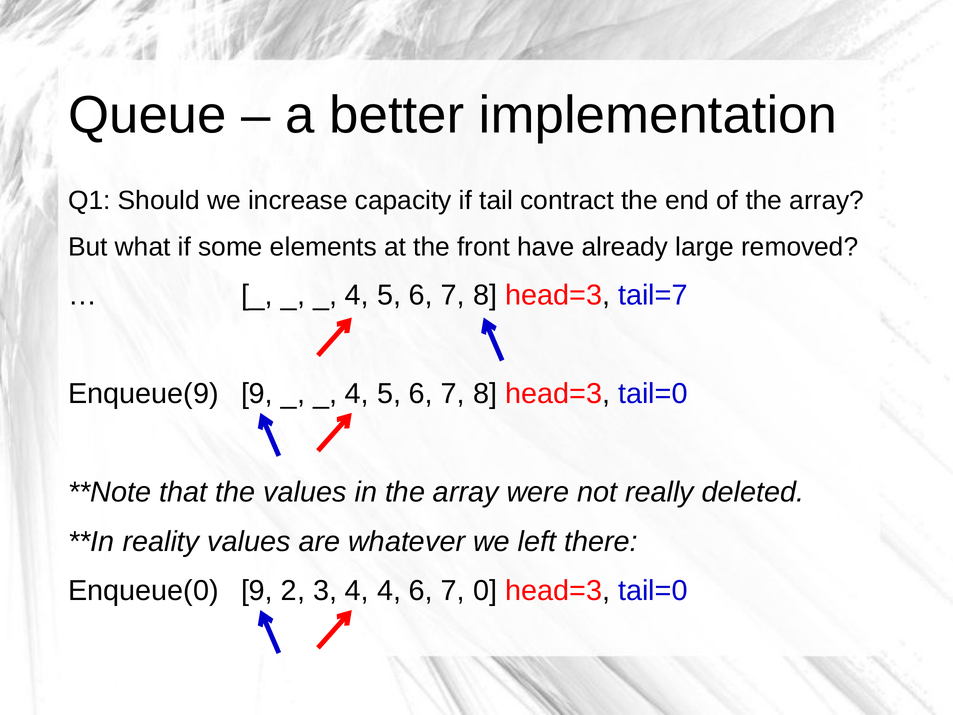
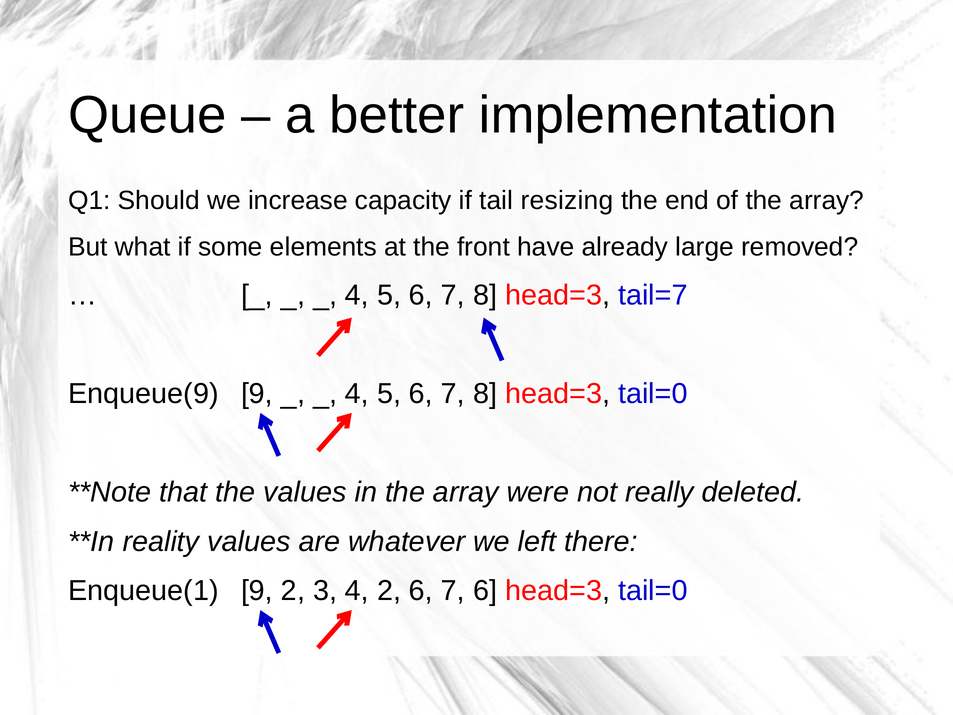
contract: contract -> resizing (567, 200)
Enqueue(0: Enqueue(0 -> Enqueue(1 (143, 591)
4 4: 4 -> 2 (389, 591)
7 0: 0 -> 6 (485, 591)
